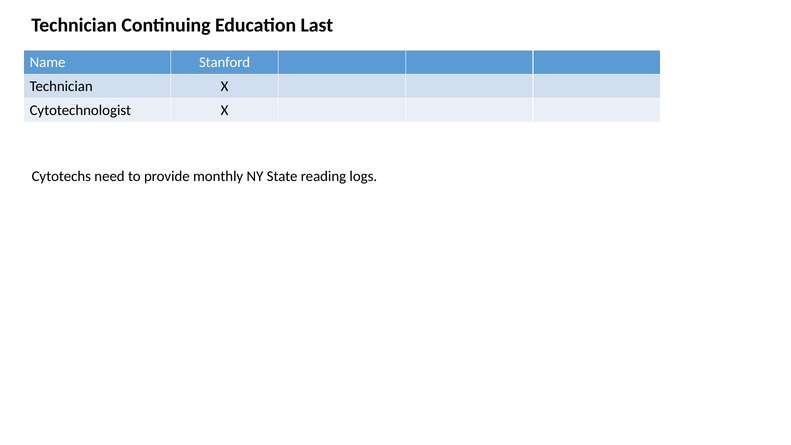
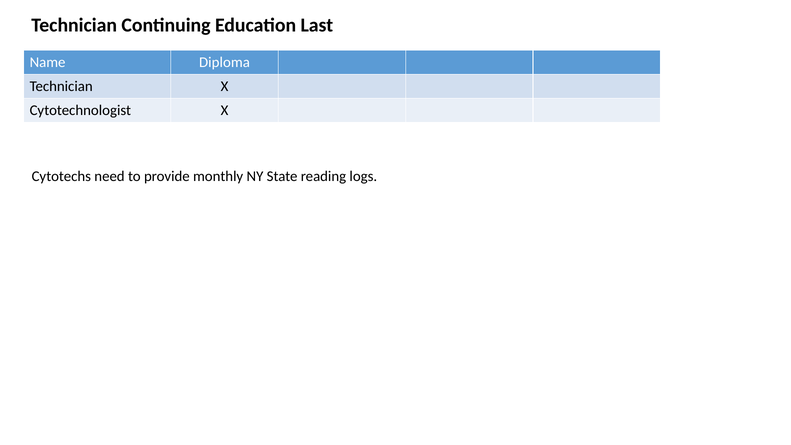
Stanford: Stanford -> Diploma (224, 62)
